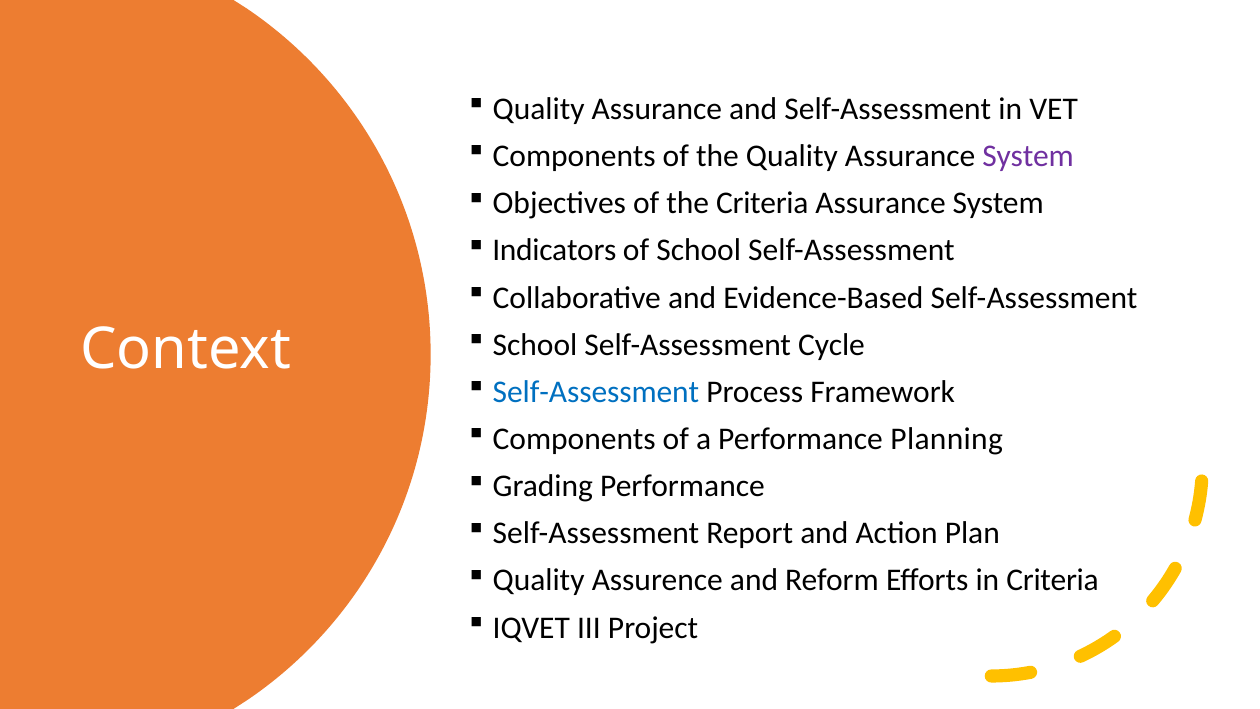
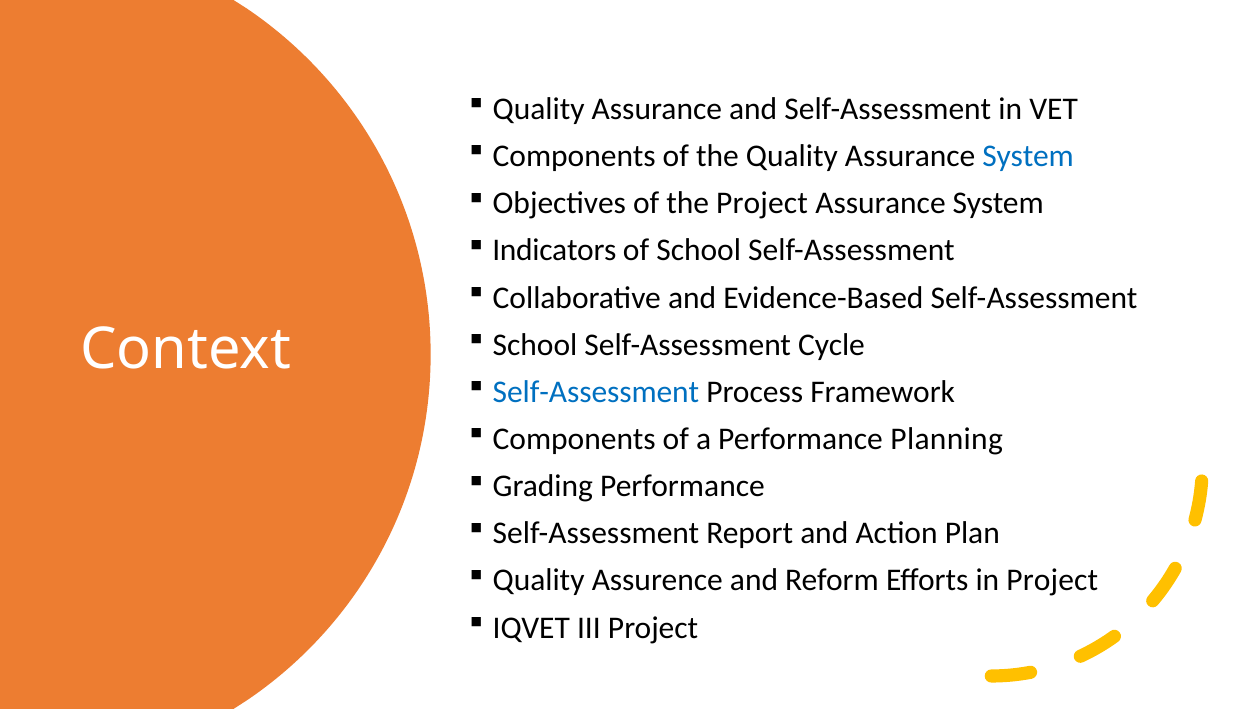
System colour: purple -> blue (1028, 156)
the Criteria: Criteria -> Project (762, 203)
in Criteria: Criteria -> Project (1052, 580)
